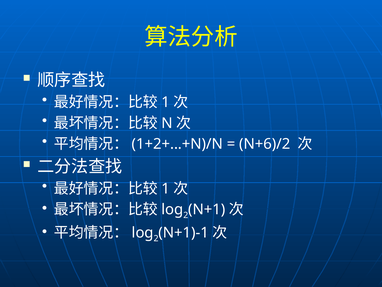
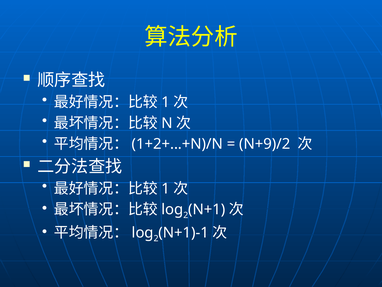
N+6)/2: N+6)/2 -> N+9)/2 (265, 144)
